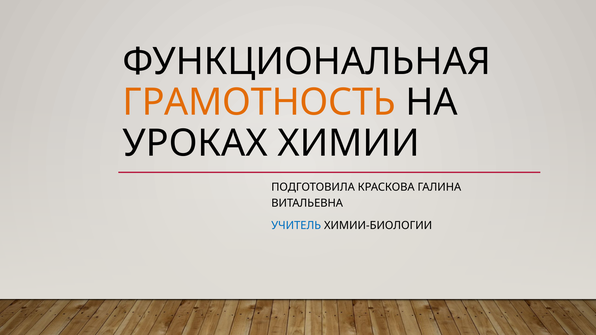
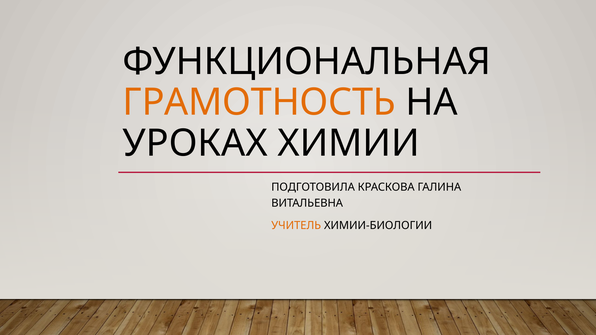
УЧИТЕЛЬ colour: blue -> orange (296, 226)
